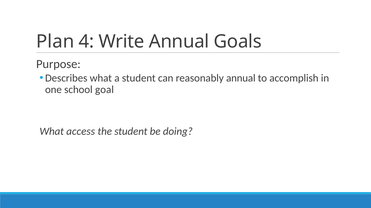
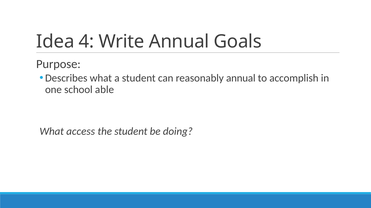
Plan: Plan -> Idea (55, 42)
goal: goal -> able (104, 90)
